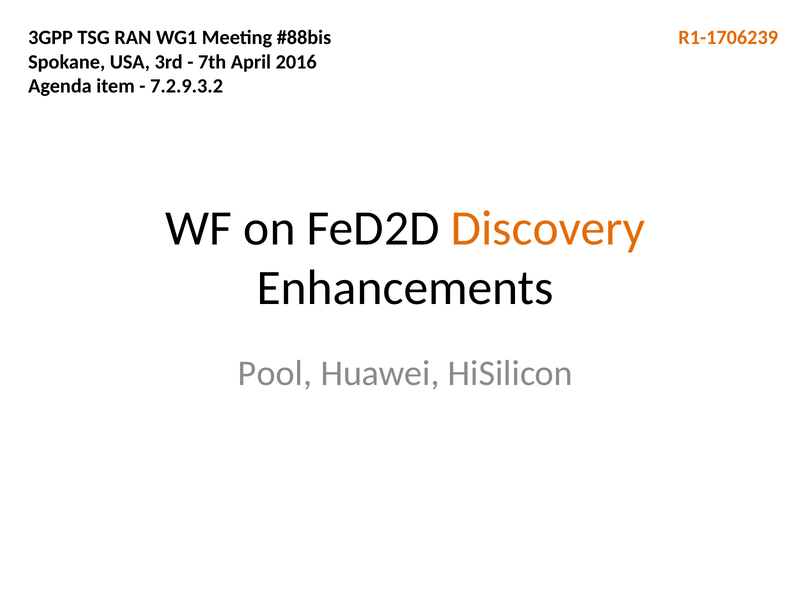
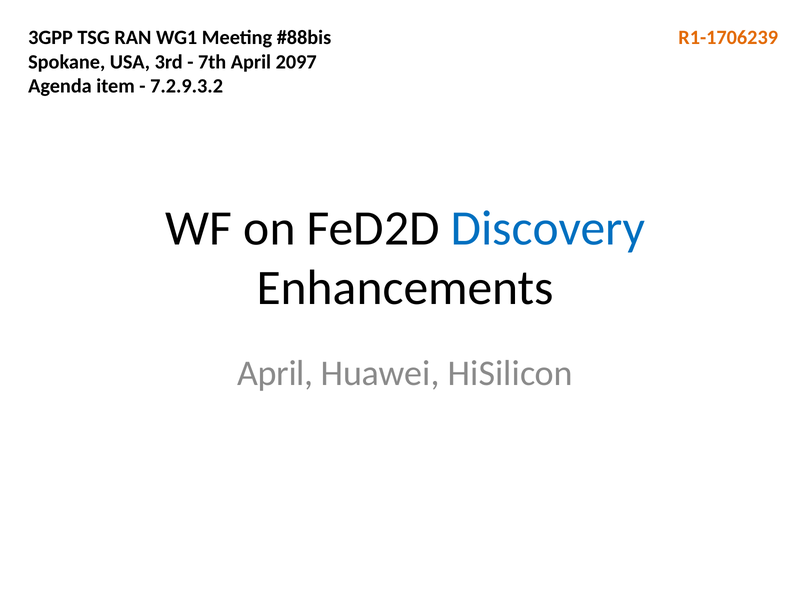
2016: 2016 -> 2097 (296, 62)
Discovery colour: orange -> blue (548, 228)
Pool: Pool -> April (275, 373)
